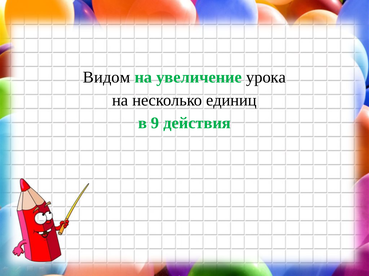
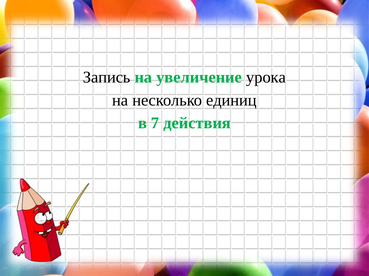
Видом: Видом -> Запись (107, 77)
9: 9 -> 7 (155, 123)
